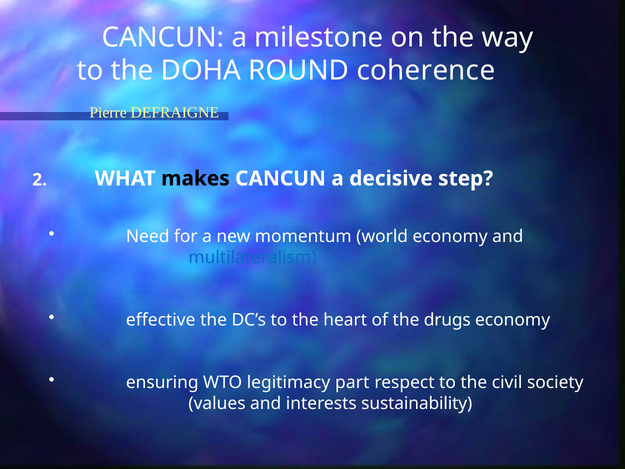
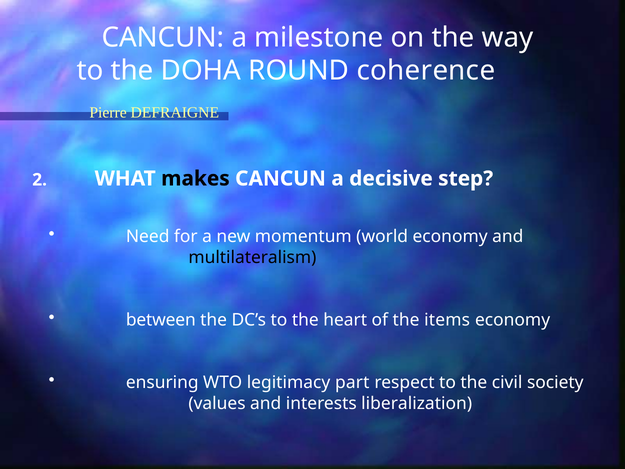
multilateralism colour: blue -> black (252, 257)
effective: effective -> between (161, 320)
drugs: drugs -> items (447, 320)
sustainability: sustainability -> liberalization (417, 403)
